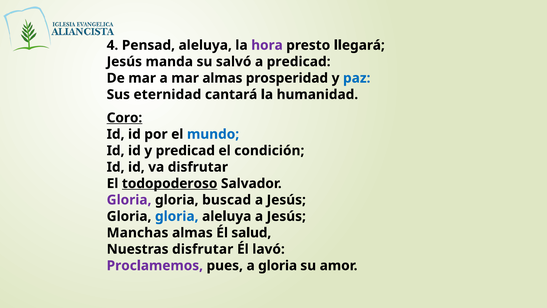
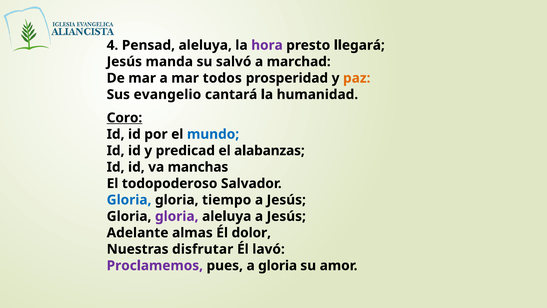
a predicad: predicad -> marchad (299, 62)
mar almas: almas -> todos (222, 78)
paz colour: blue -> orange (357, 78)
eternidad: eternidad -> evangelio (167, 94)
condición: condición -> alabanzas (269, 151)
va disfrutar: disfrutar -> manchas (198, 167)
todopoderoso underline: present -> none (170, 183)
Gloria colour: purple -> blue (129, 200)
buscad: buscad -> tiempo (227, 200)
gloria colour: blue -> purple (177, 216)
Manchas: Manchas -> Adelante (138, 233)
salud: salud -> dolor (251, 233)
